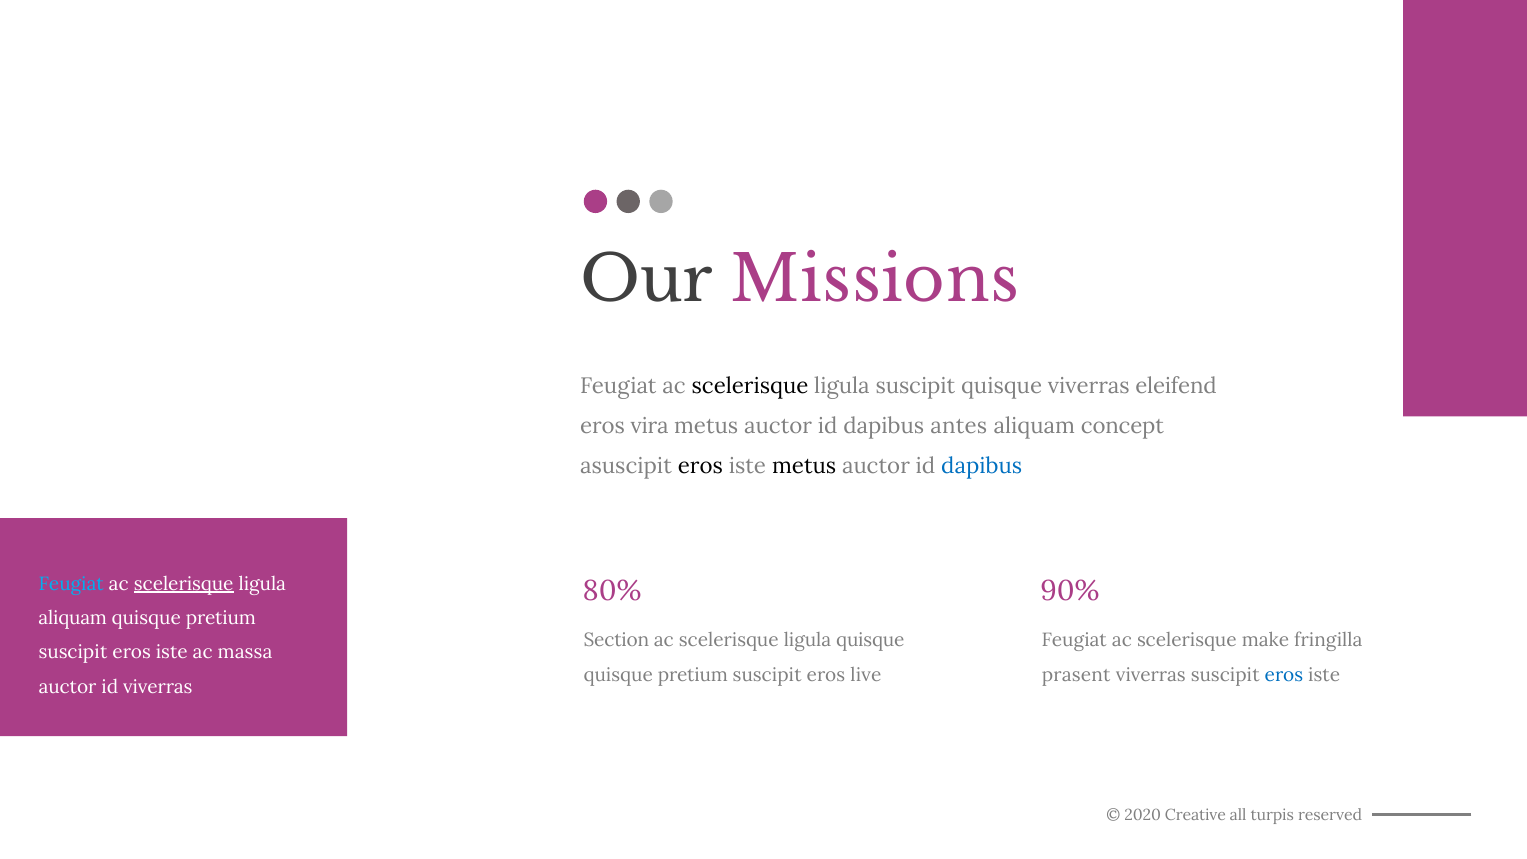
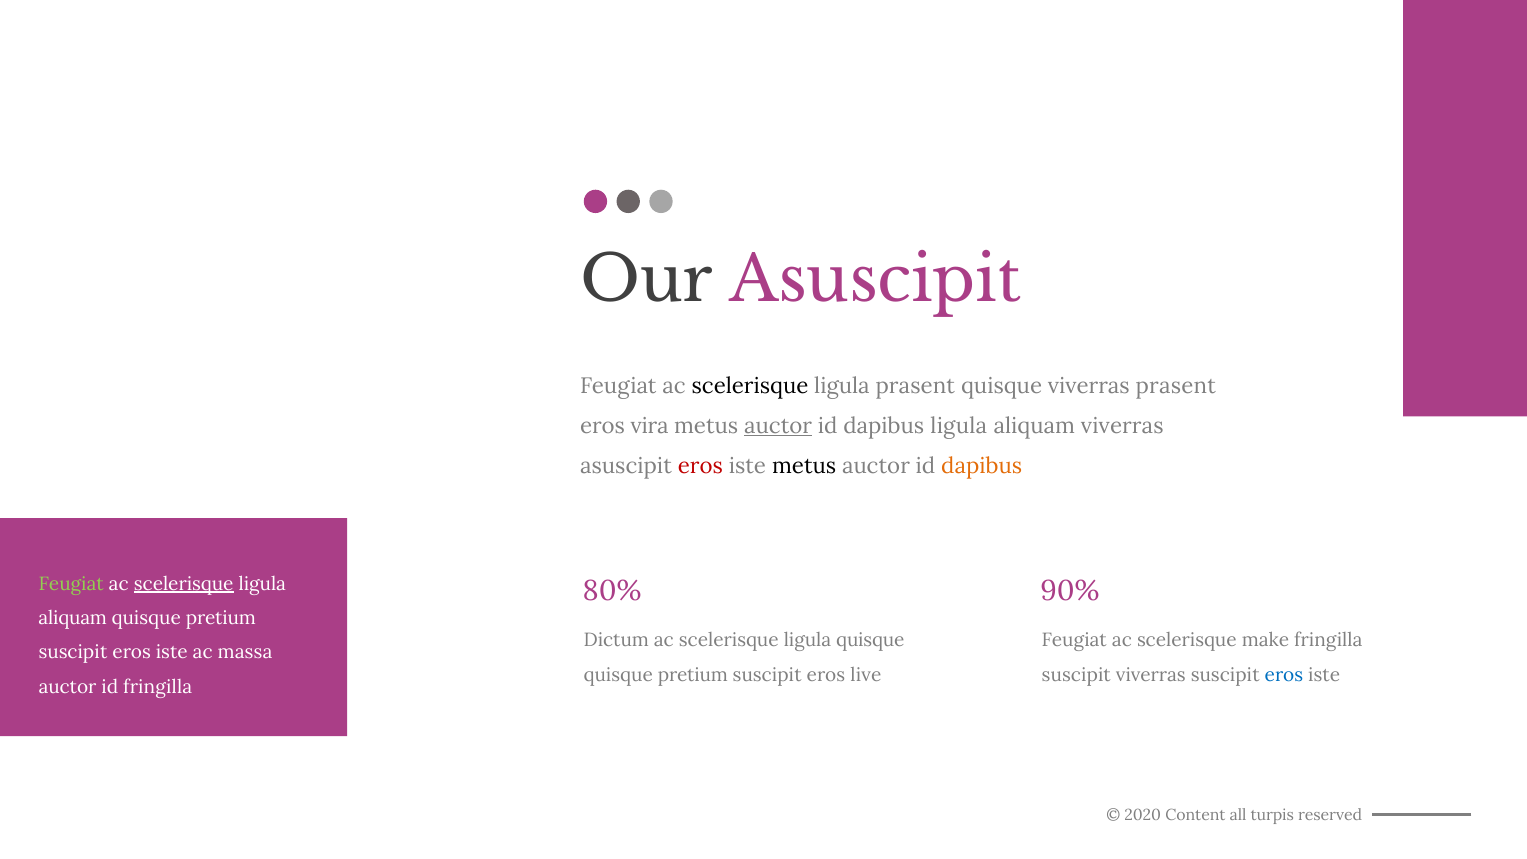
Our Missions: Missions -> Asuscipit (875, 280)
ligula suscipit: suscipit -> prasent (915, 386)
viverras eleifend: eleifend -> prasent (1176, 386)
auctor underline: none -> present (778, 426)
dapibus antes: antes -> ligula (959, 426)
aliquam concept: concept -> viverras (1122, 426)
eros colour: black -> red (700, 466)
dapibus colour: blue -> orange (982, 466)
Feugiat colour: light blue -> light green (71, 584)
Section: Section -> Dictum (616, 640)
prasent: prasent -> suscipit (1076, 675)
id viverras: viverras -> fringilla (158, 687)
Creative: Creative -> Content (1195, 815)
